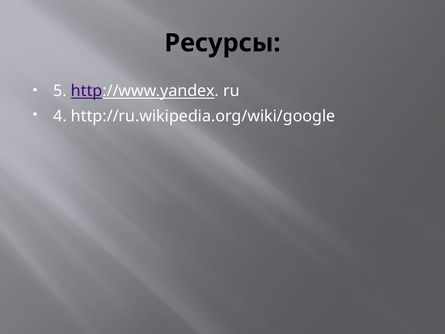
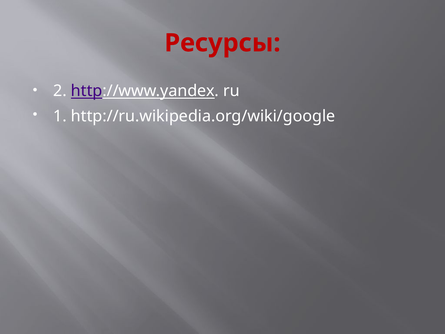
Ресурсы colour: black -> red (222, 43)
5: 5 -> 2 (60, 91)
4: 4 -> 1 (60, 116)
